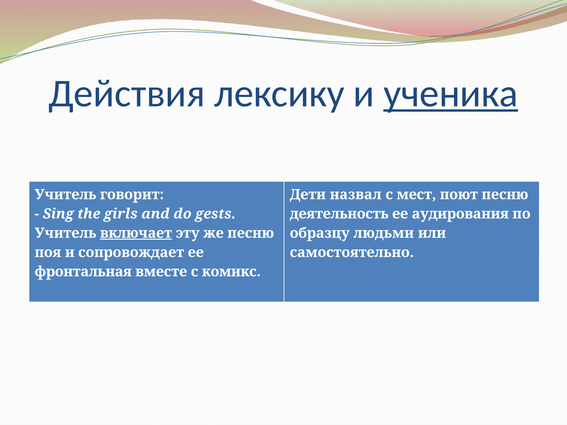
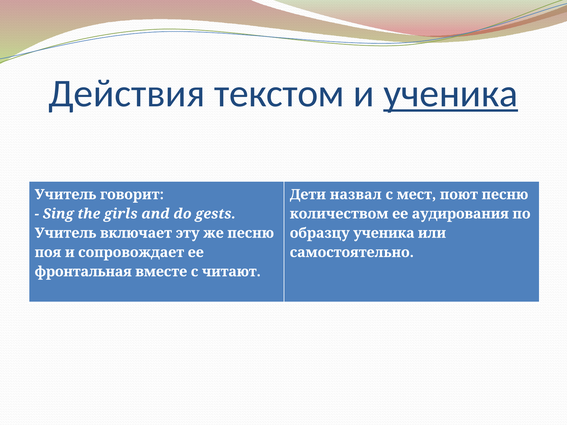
лексику: лексику -> текстом (279, 94)
деятельность: деятельность -> количеством (339, 214)
включает underline: present -> none (136, 233)
образцу людьми: людьми -> ученика (384, 233)
комикс: комикс -> читают (231, 272)
